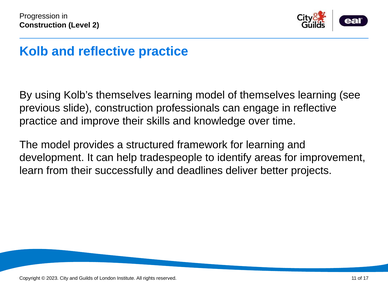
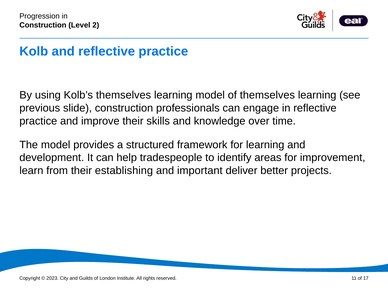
successfully: successfully -> establishing (124, 171)
deadlines: deadlines -> important (200, 171)
